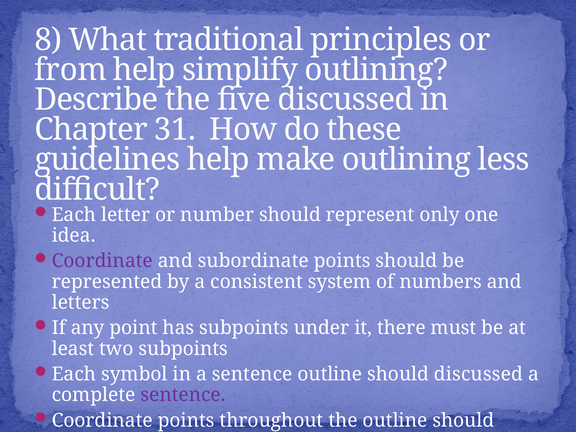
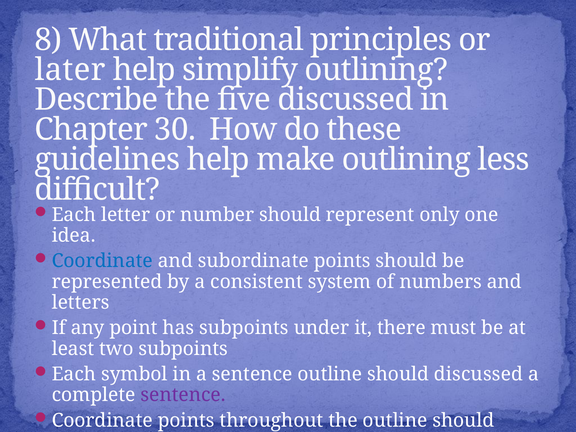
from: from -> later (70, 70)
31: 31 -> 30 (175, 130)
Coordinate colour: purple -> blue (102, 261)
